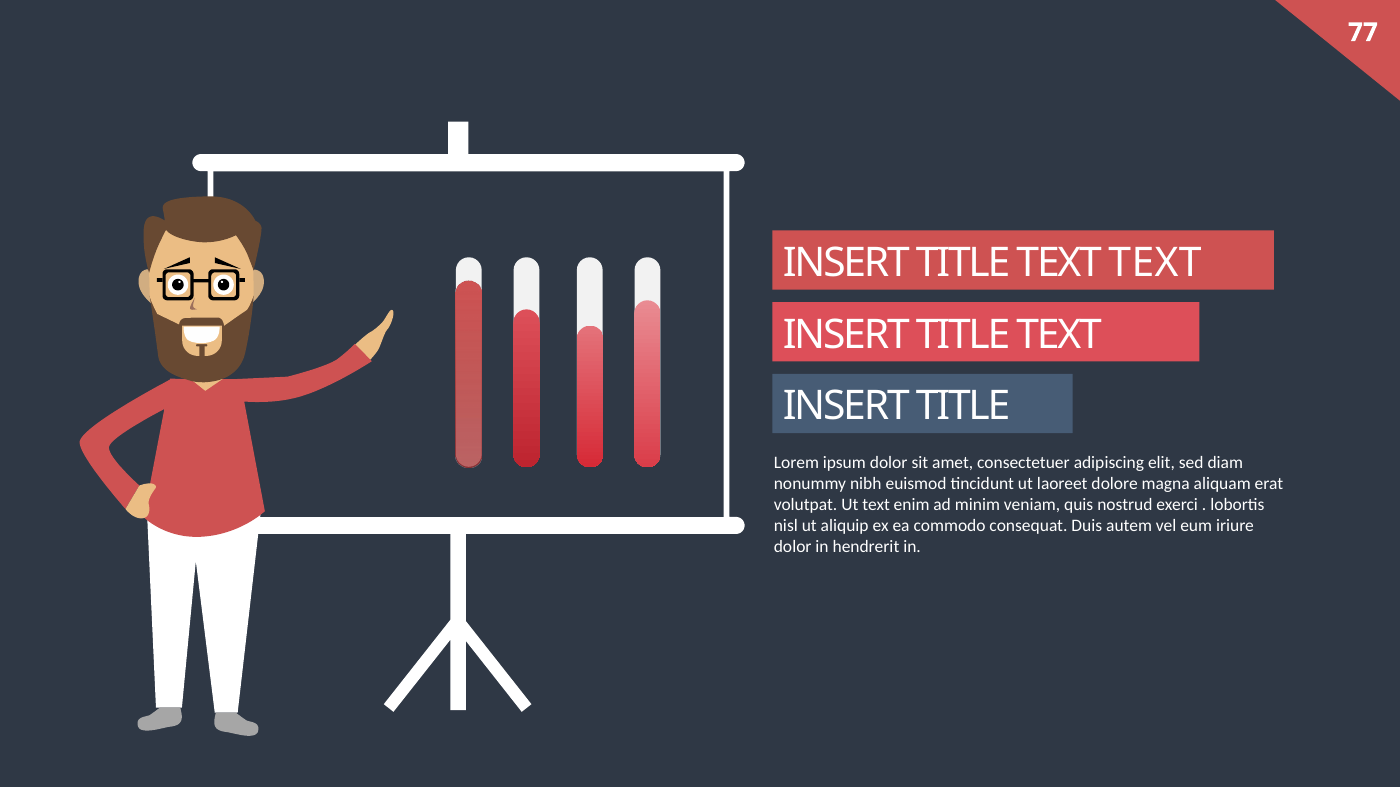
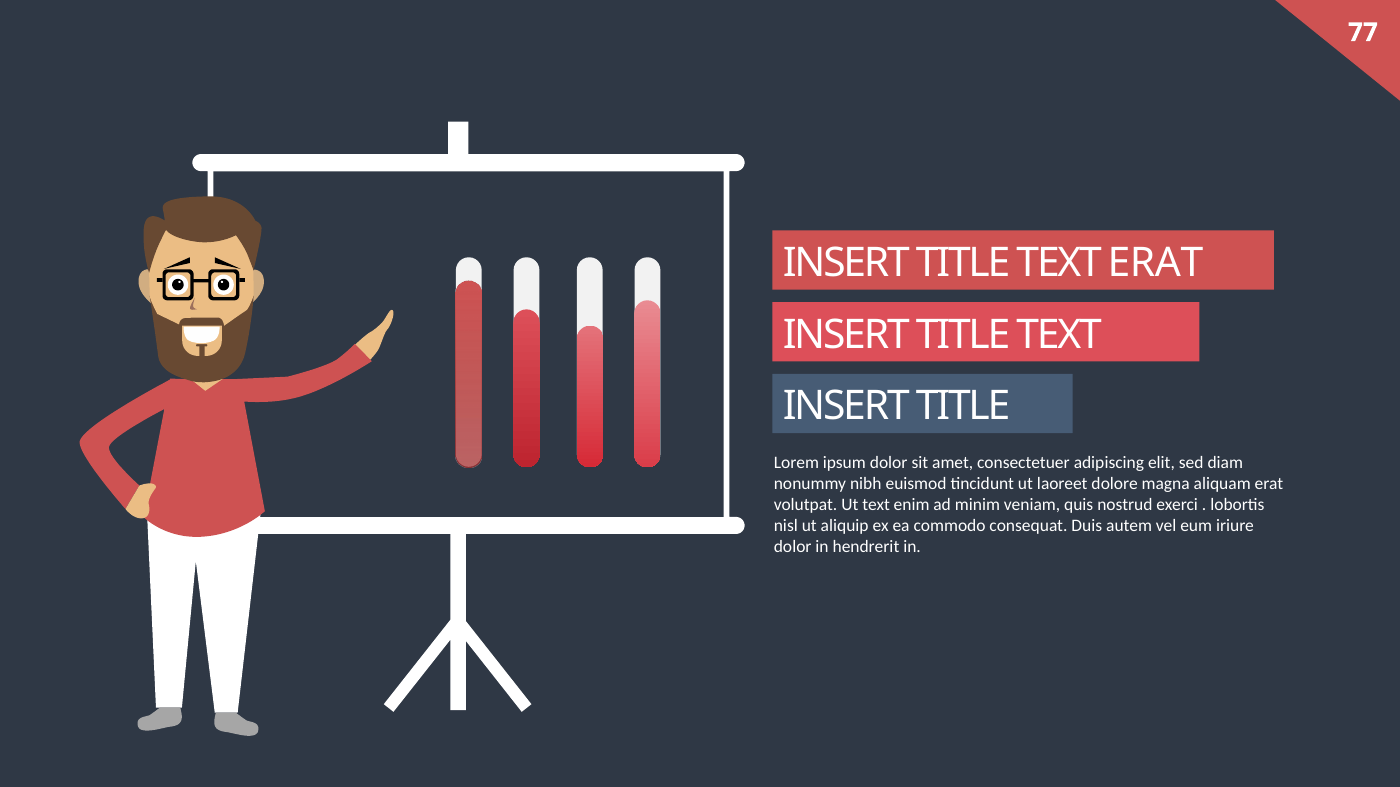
TEXT TEXT: TEXT -> ERAT (1155, 263)
